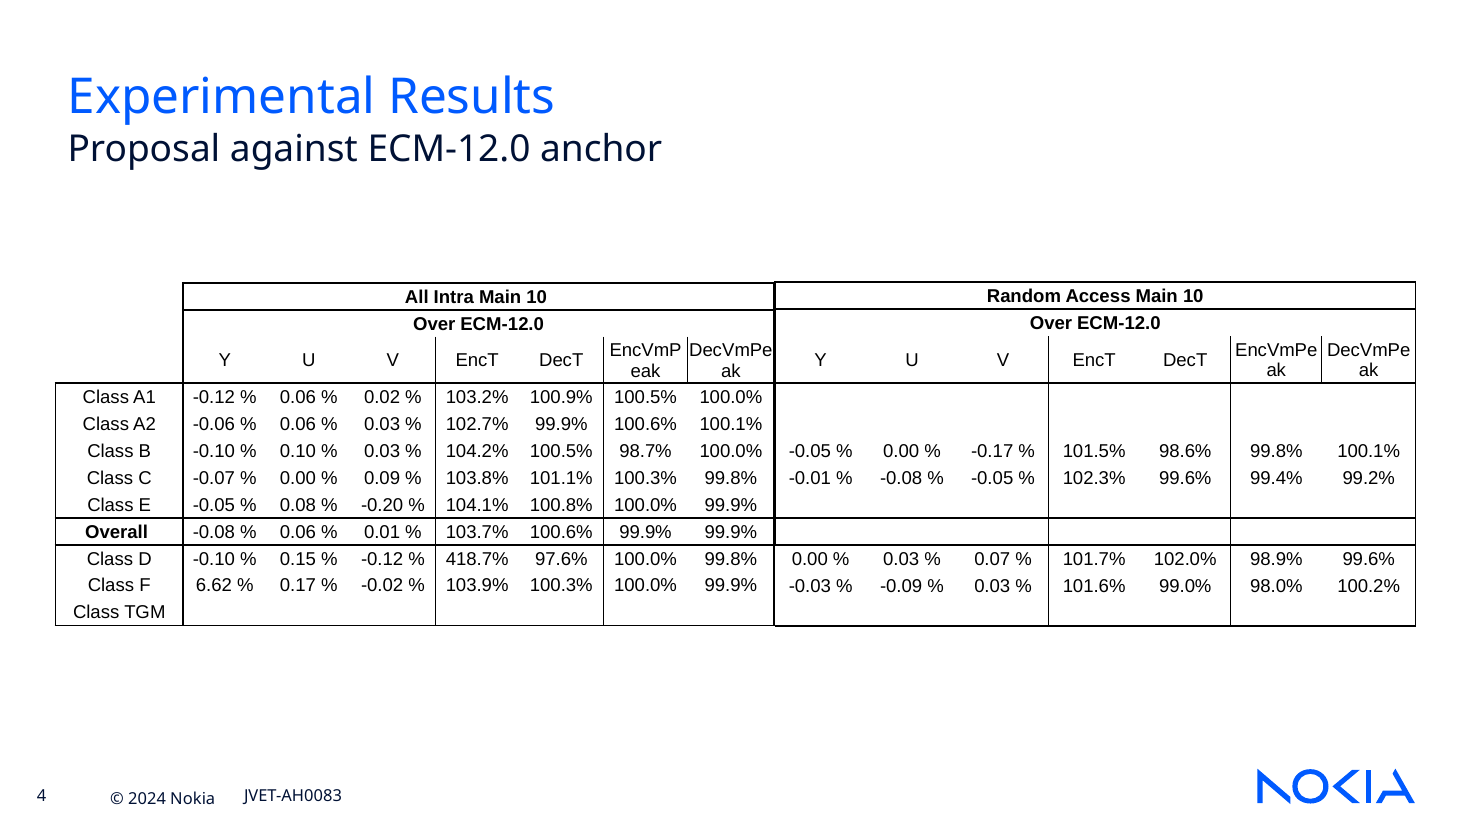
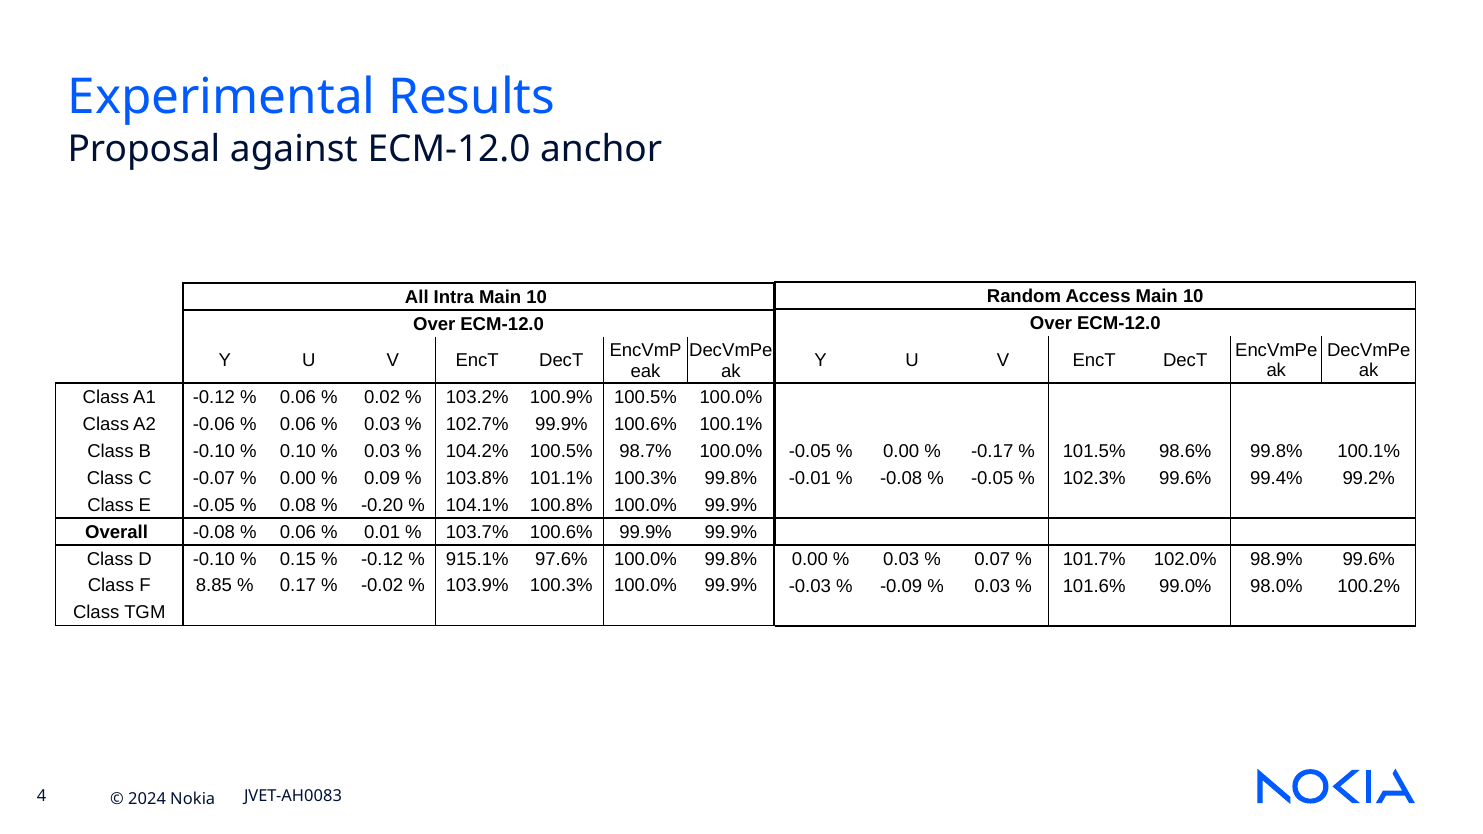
418.7%: 418.7% -> 915.1% (477, 559)
6.62: 6.62 -> 8.85 (214, 586)
